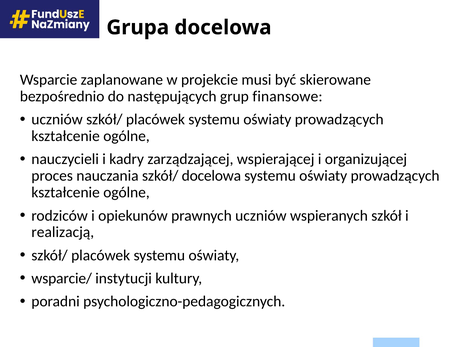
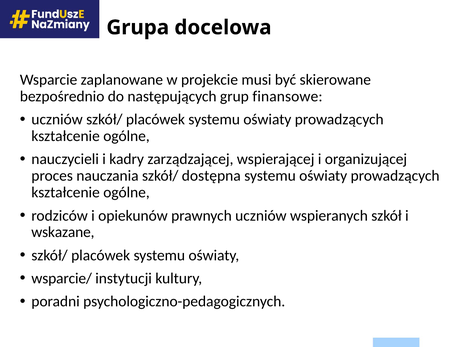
szkół/ docelowa: docelowa -> dostępna (211, 176)
realizacją: realizacją -> wskazane (63, 232)
